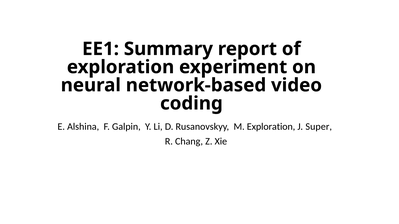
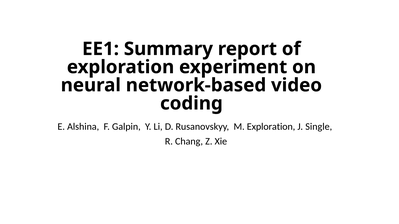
Super: Super -> Single (319, 127)
